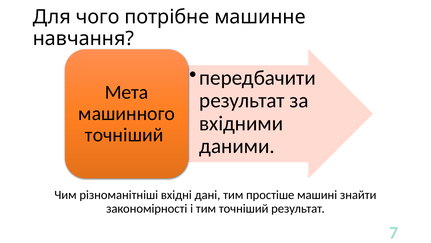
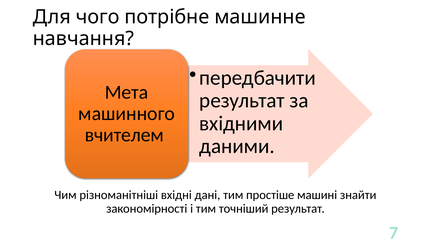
точніший: точніший -> вчителем (124, 135)
